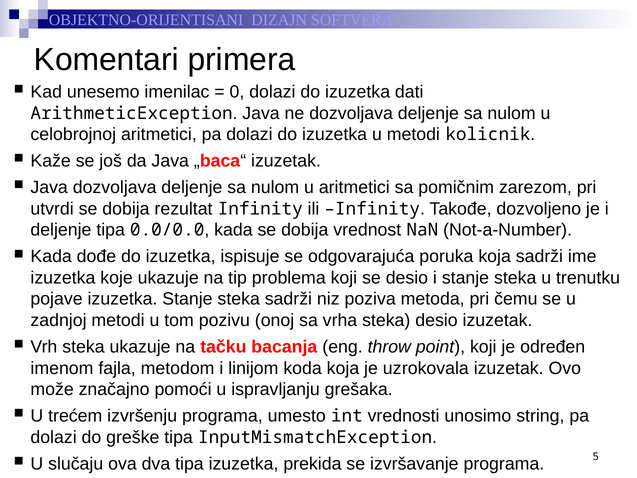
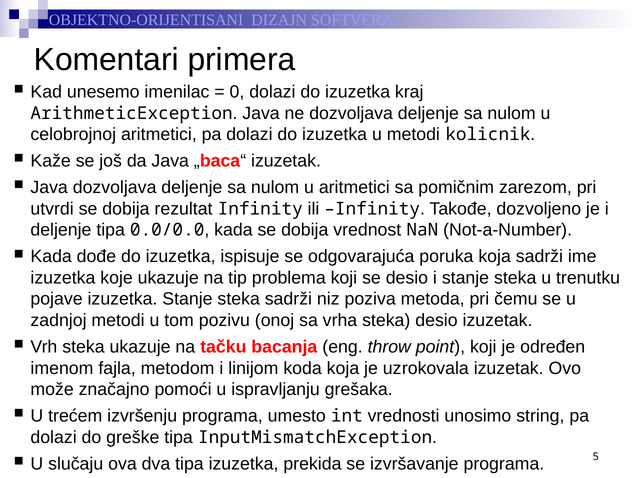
dati: dati -> kraj (409, 92)
